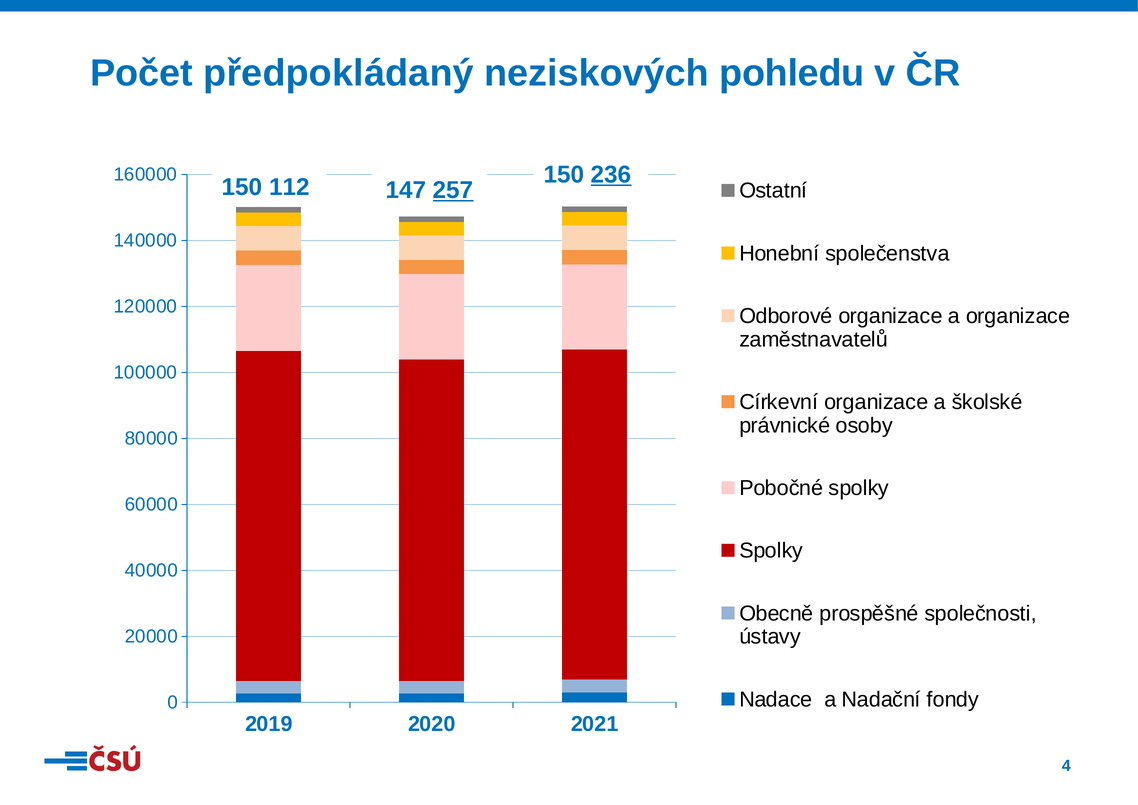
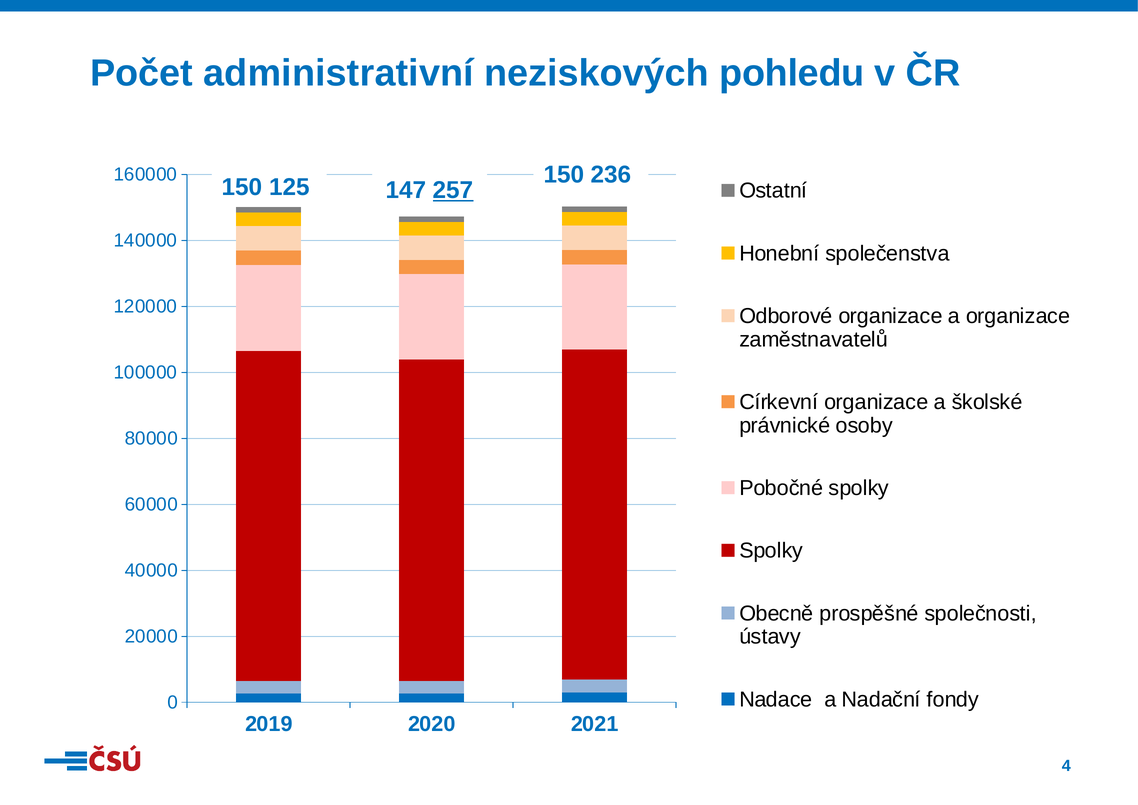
předpokládaný: předpokládaný -> administrativní (339, 73)
236 underline: present -> none (611, 175)
112: 112 -> 125 (289, 187)
